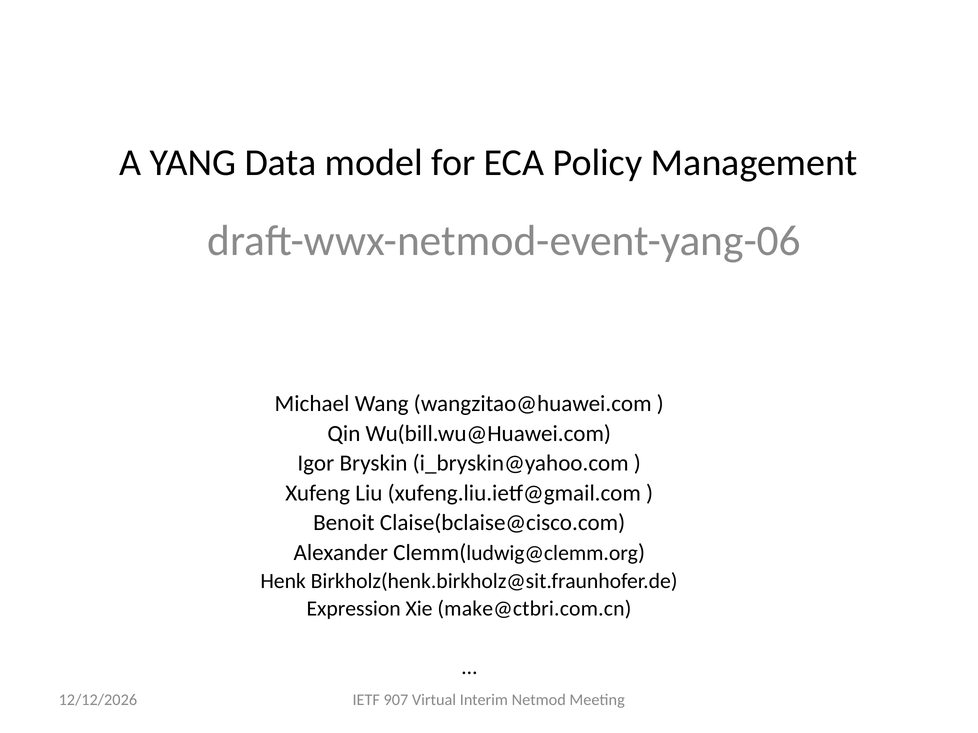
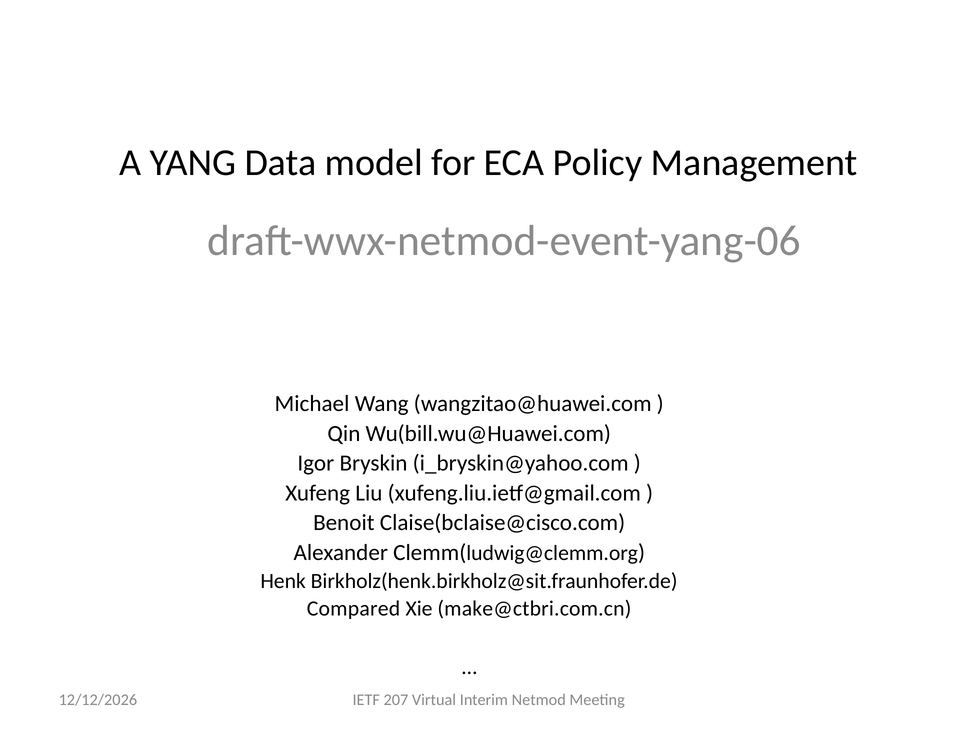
Expression: Expression -> Compared (353, 609)
907: 907 -> 207 (396, 700)
